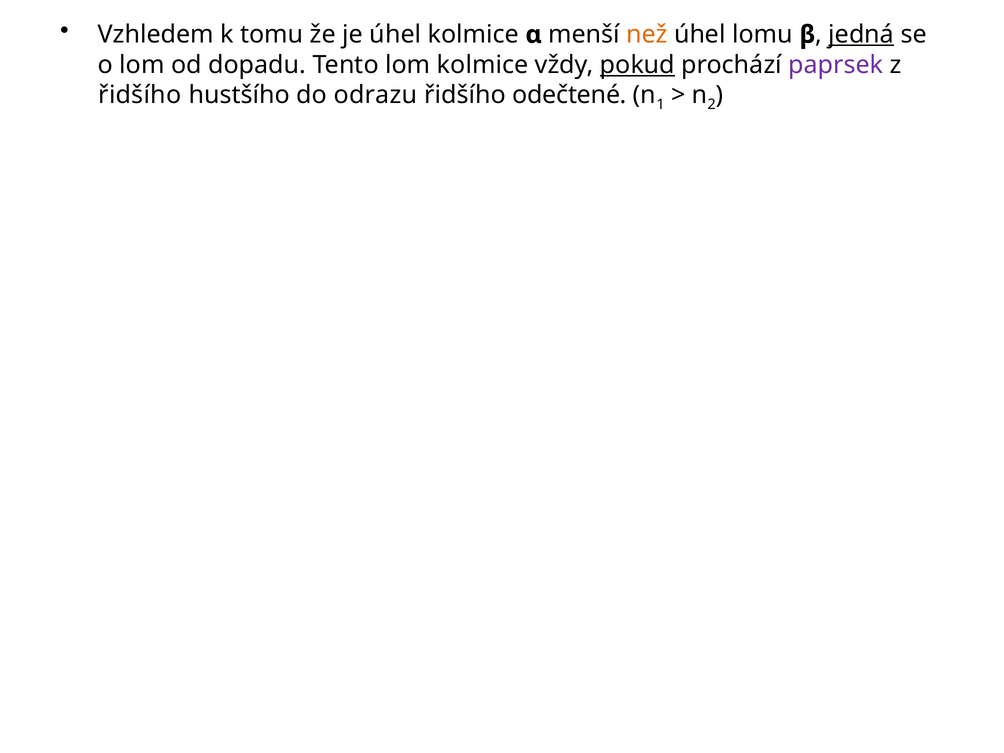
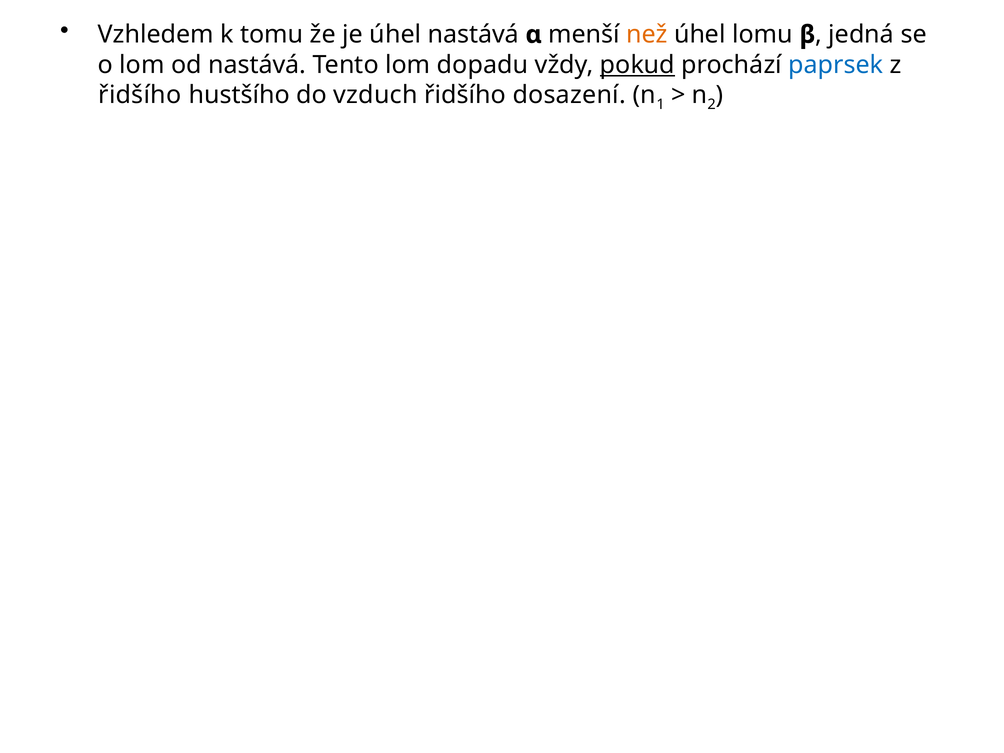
úhel kolmice: kolmice -> nastává (473, 35)
jedná underline: present -> none (861, 35)
od dopadu: dopadu -> nastává (257, 65)
lom kolmice: kolmice -> dopadu (483, 65)
paprsek colour: purple -> blue (836, 65)
odrazu: odrazu -> vzduch (376, 95)
odečtené: odečtené -> dosazení (569, 95)
